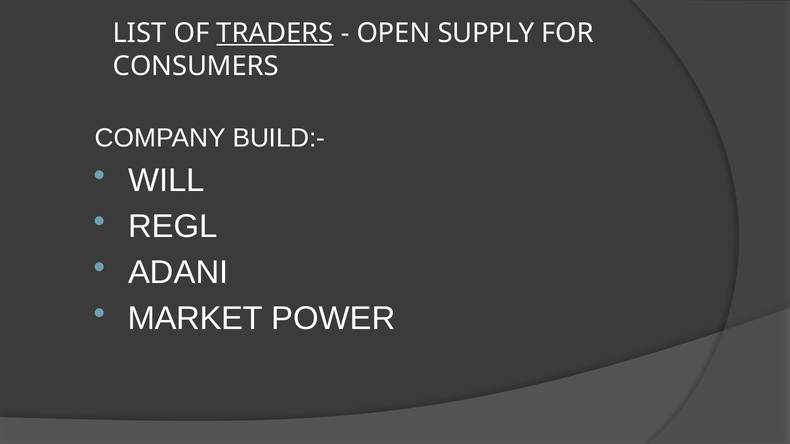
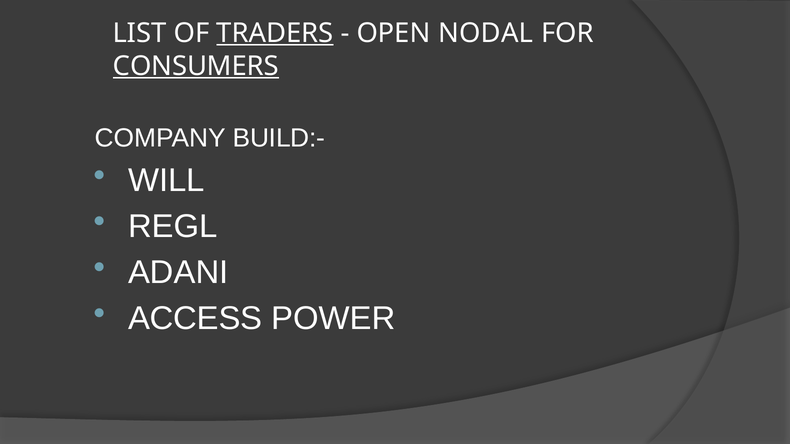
SUPPLY: SUPPLY -> NODAL (486, 33)
CONSUMERS underline: none -> present (196, 66)
MARKET: MARKET -> ACCESS (195, 319)
